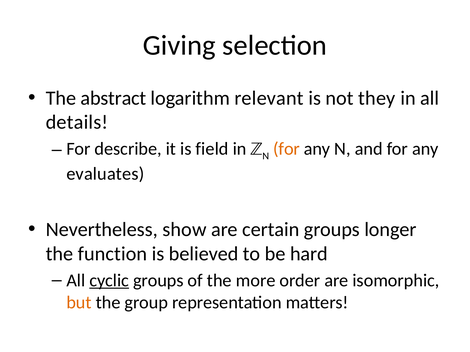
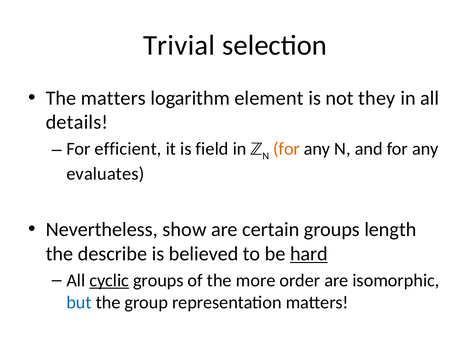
Giving: Giving -> Trivial (179, 45)
The abstract: abstract -> matters (113, 98)
relevant: relevant -> element (269, 98)
describe: describe -> efficient (128, 149)
longer: longer -> length (390, 230)
function: function -> describe (113, 254)
hard underline: none -> present (309, 254)
but colour: orange -> blue (79, 303)
